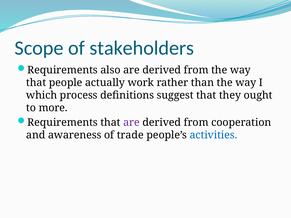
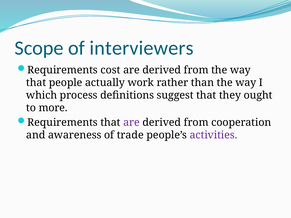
stakeholders: stakeholders -> interviewers (142, 48)
also: also -> cost (110, 70)
activities colour: blue -> purple (213, 135)
